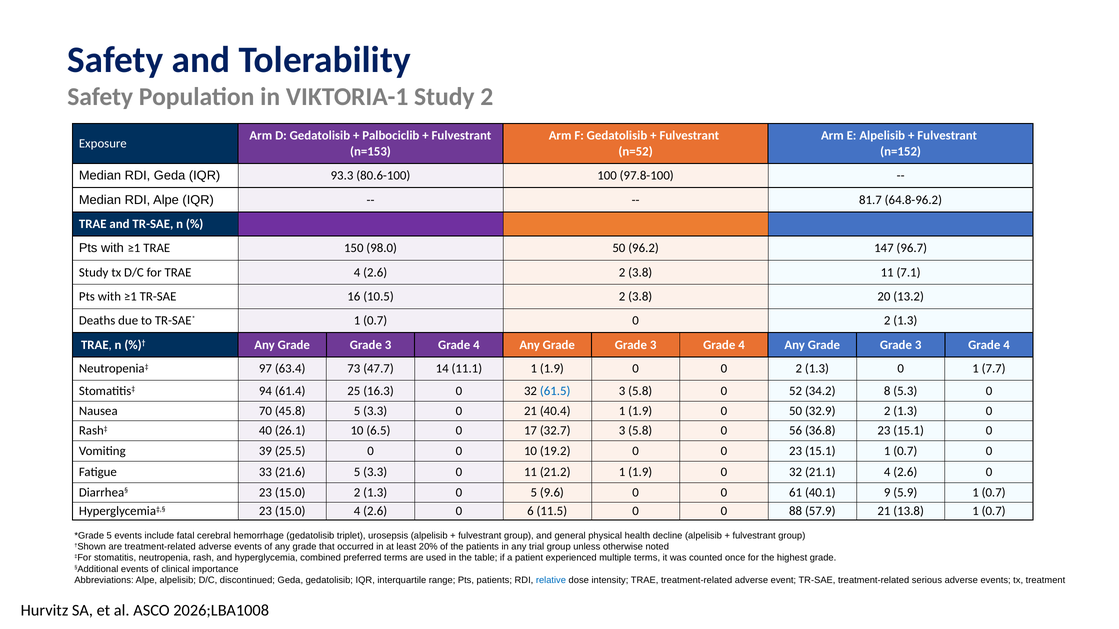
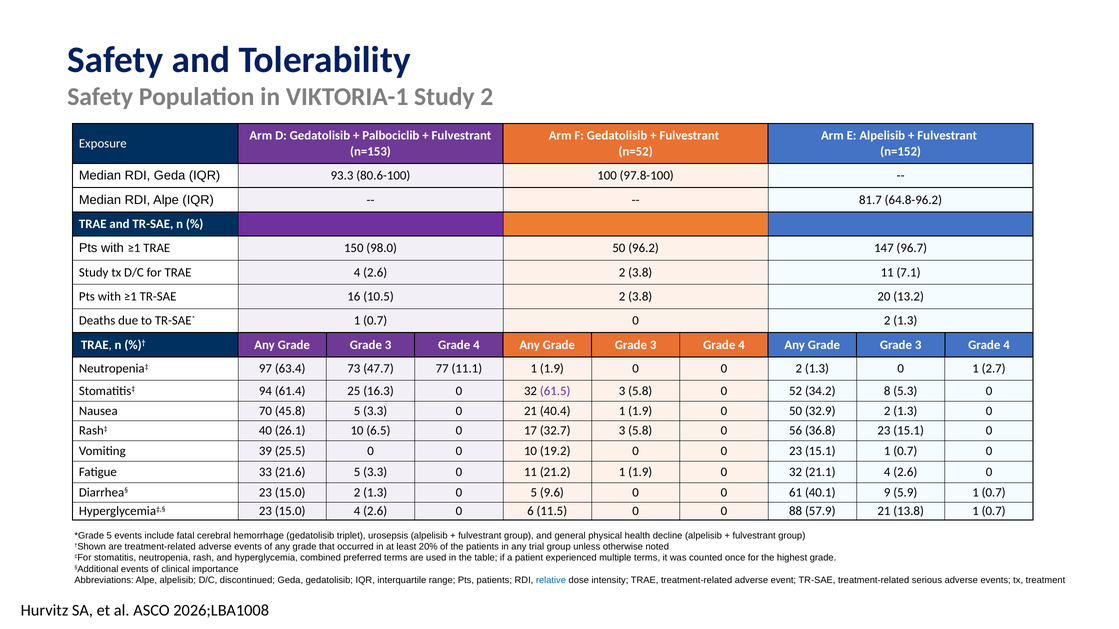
14: 14 -> 77 (442, 369)
7.7: 7.7 -> 2.7 (994, 369)
61.5 colour: blue -> purple (555, 391)
